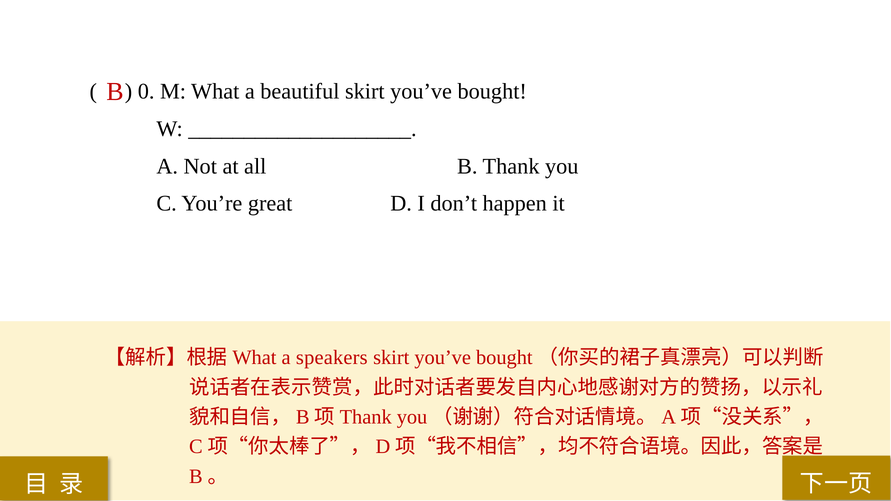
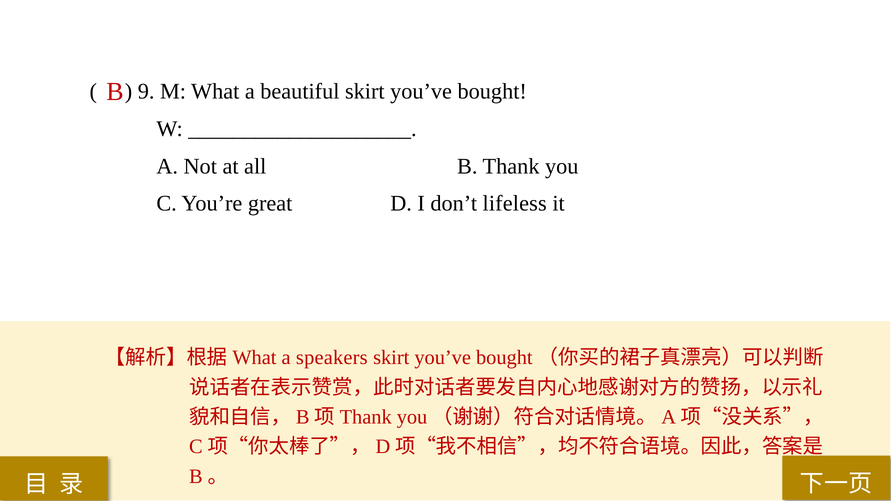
0: 0 -> 9 (146, 91)
happen: happen -> lifeless (515, 204)
